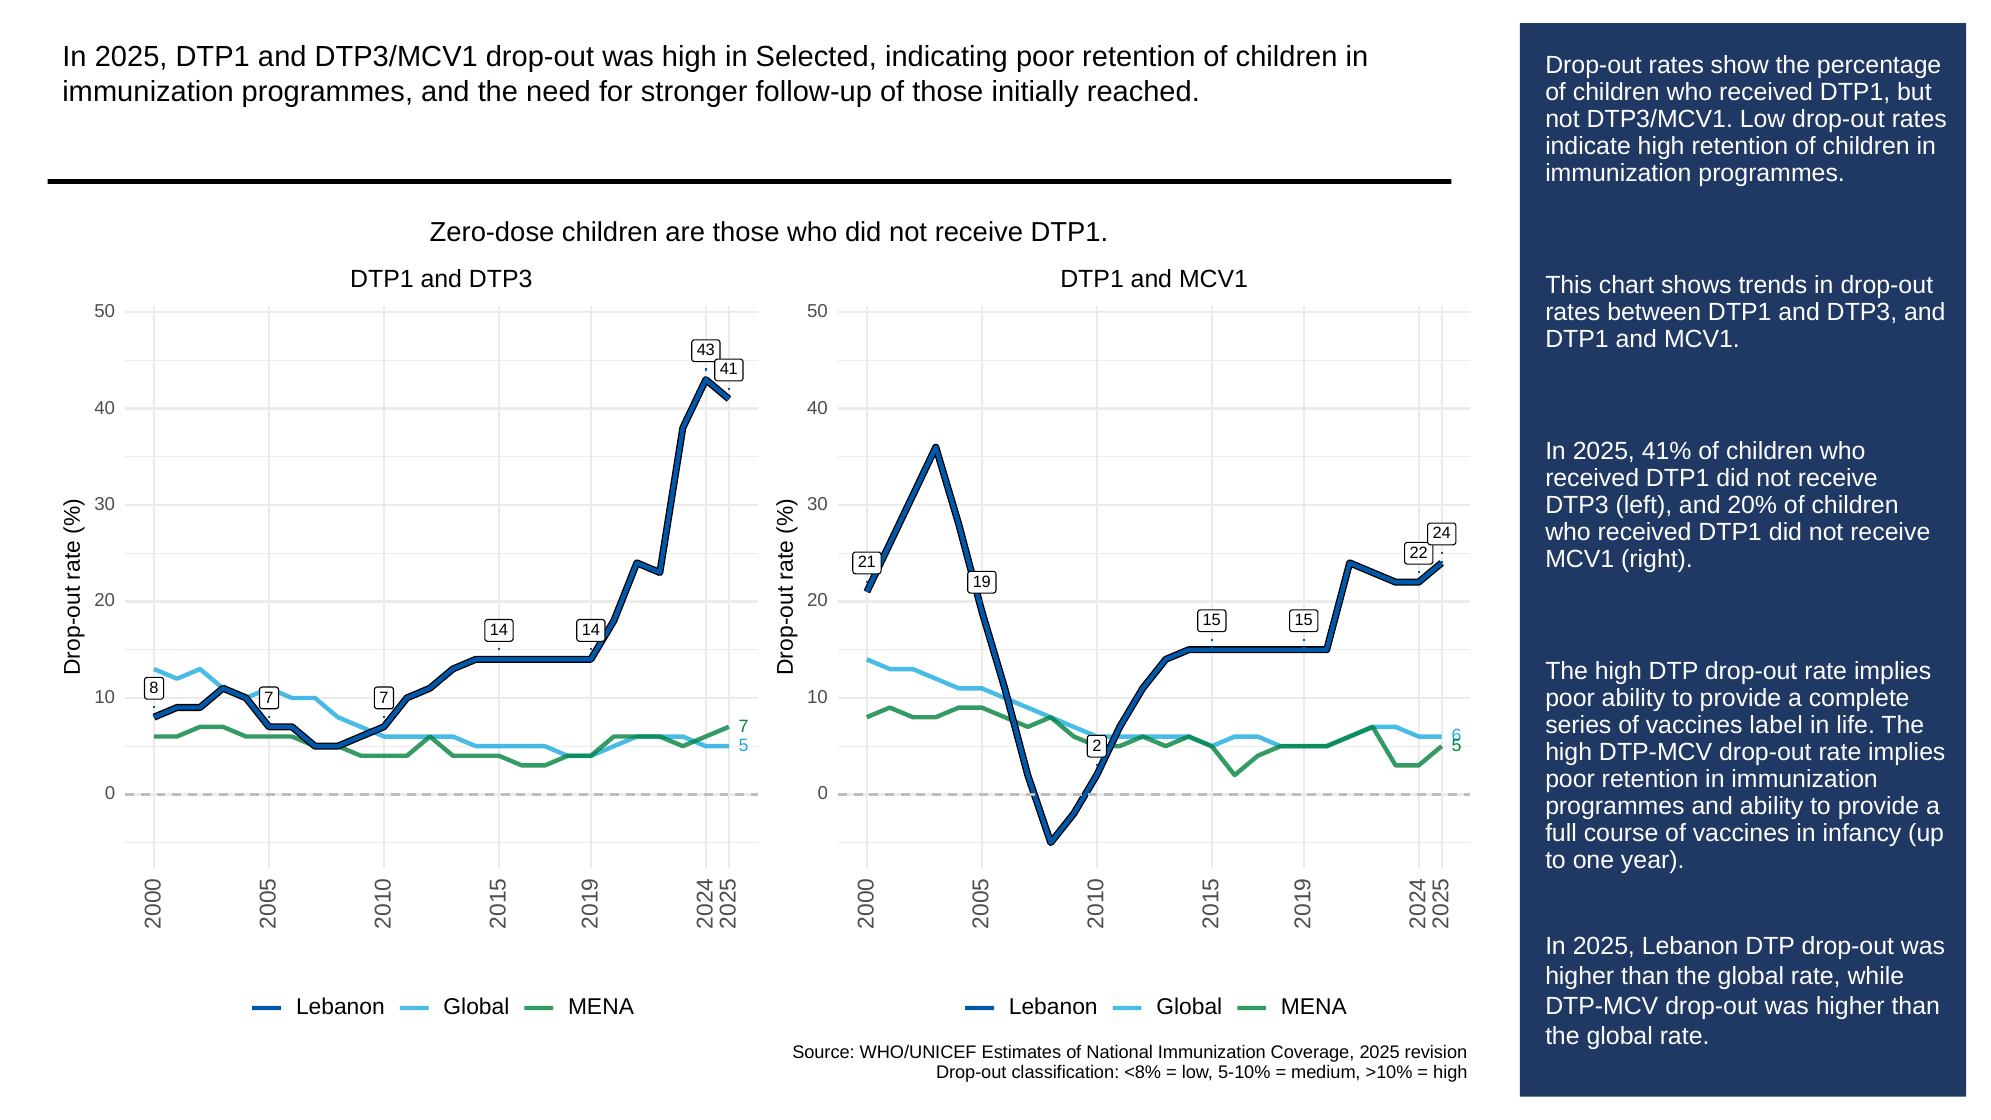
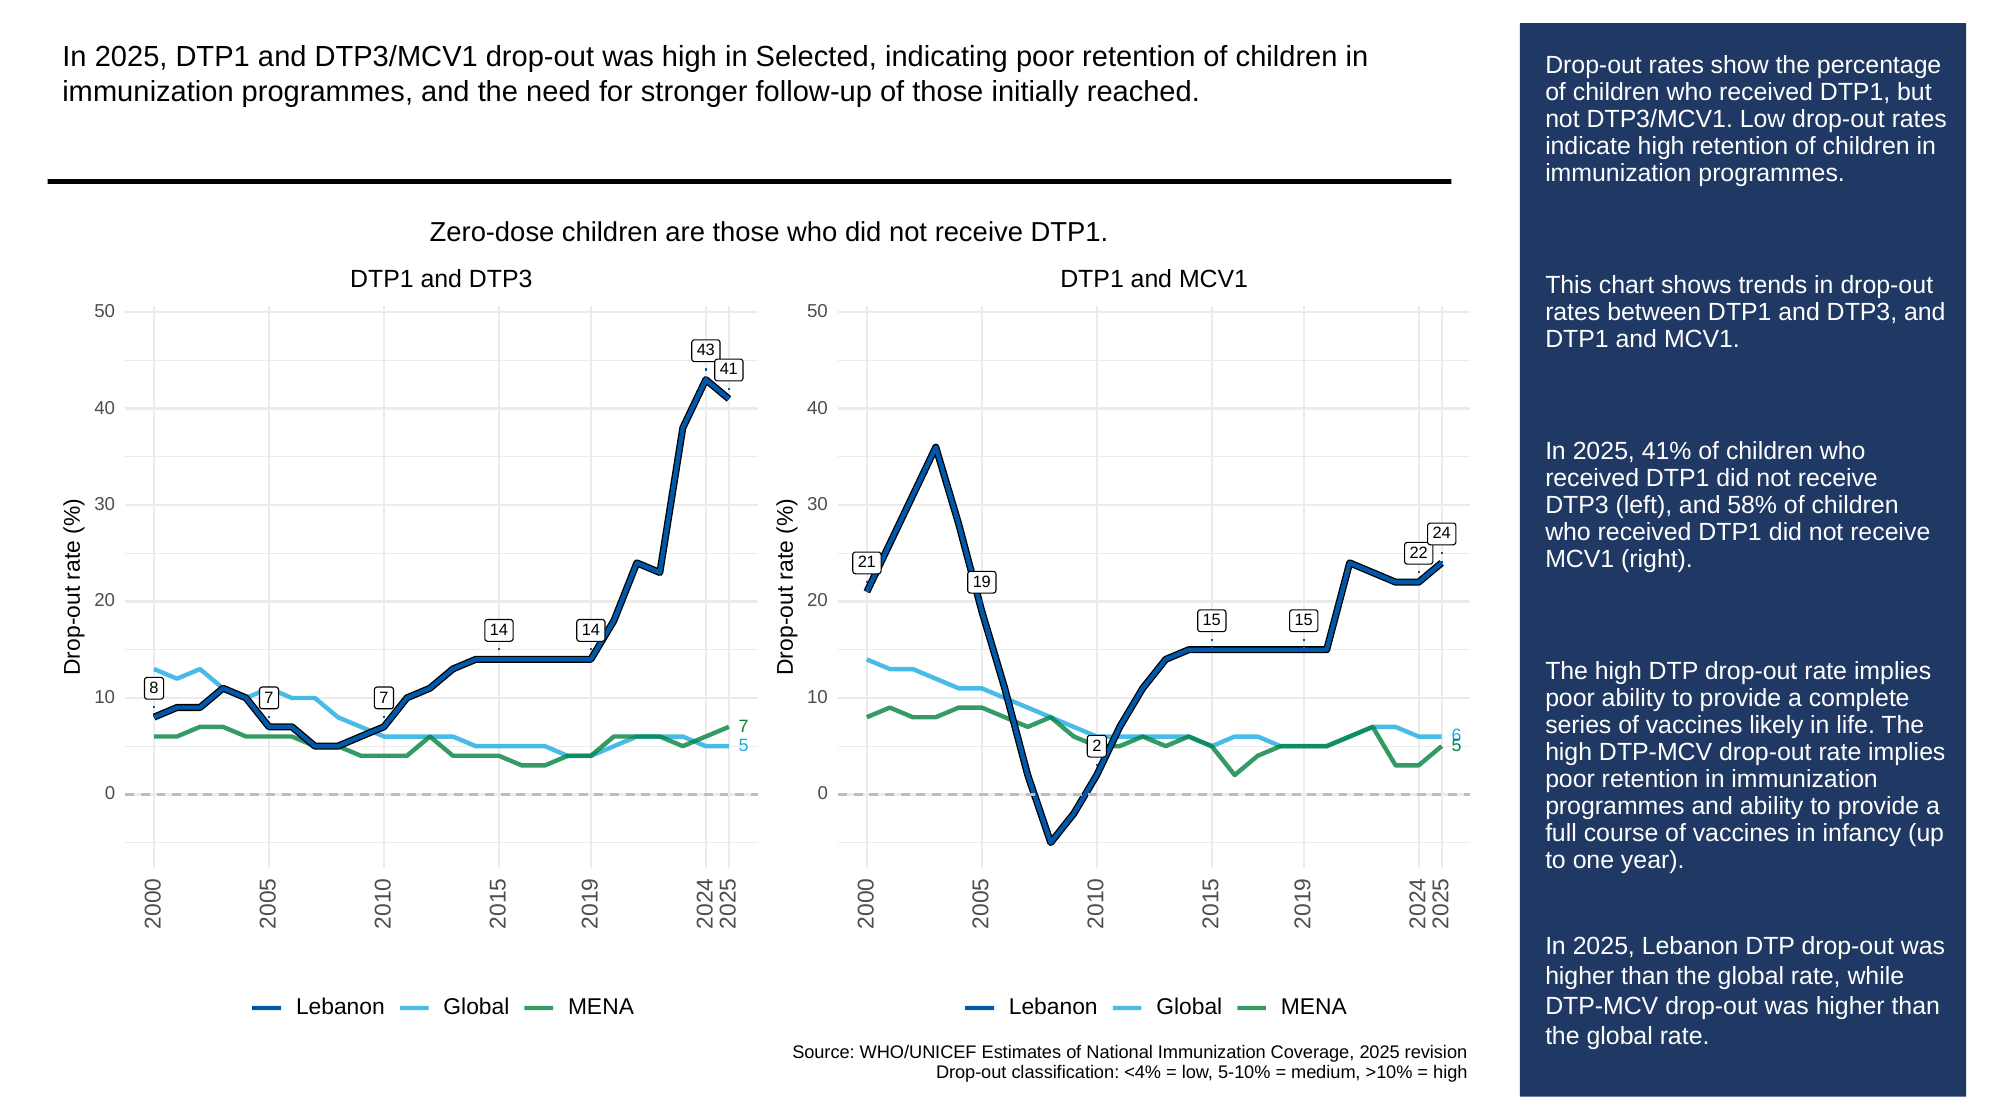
20%: 20% -> 58% (1752, 505)
label: label -> likely (1776, 725)
<8%: <8% -> <4% (1143, 1072)
